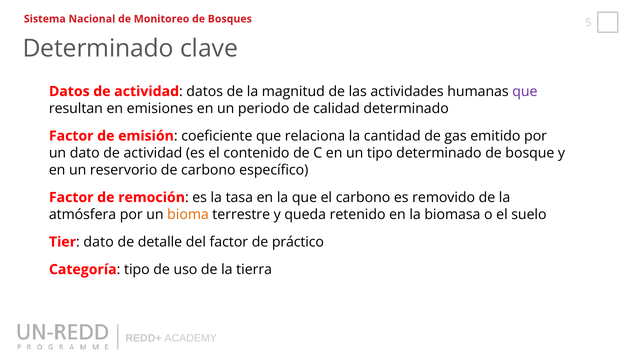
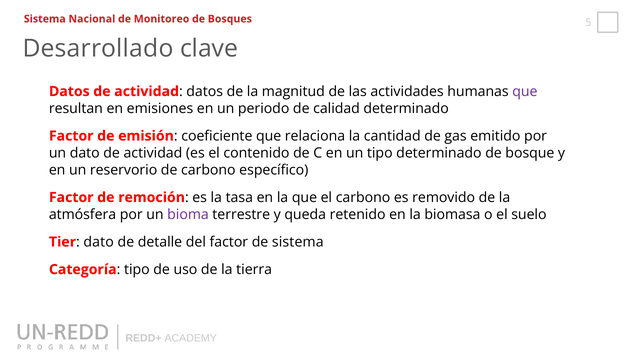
Determinado: Determinado -> Desarrollado (98, 48)
bioma colour: orange -> purple (188, 214)
de práctico: práctico -> sistema (298, 242)
